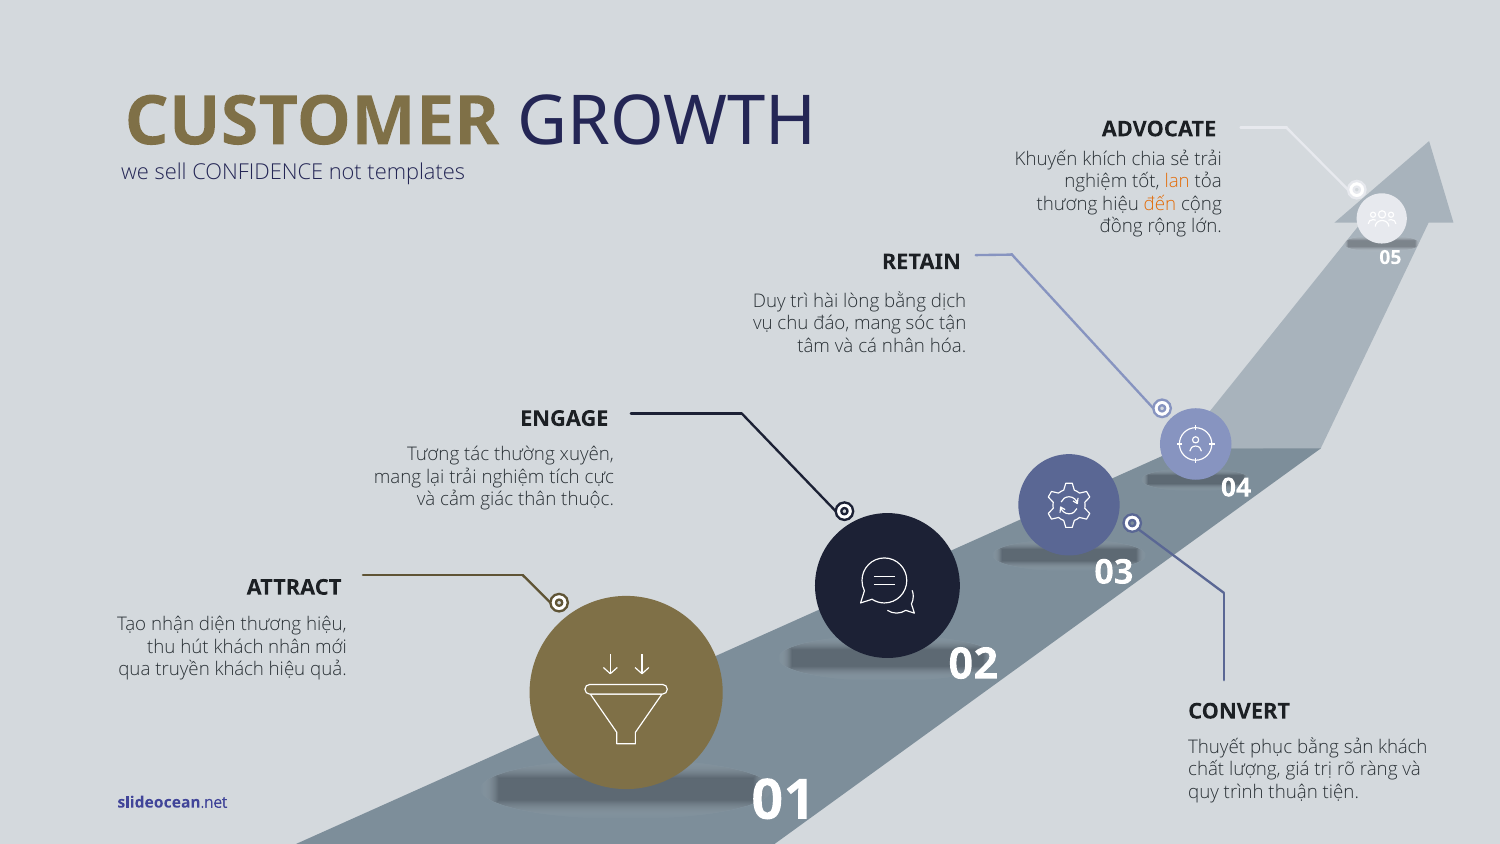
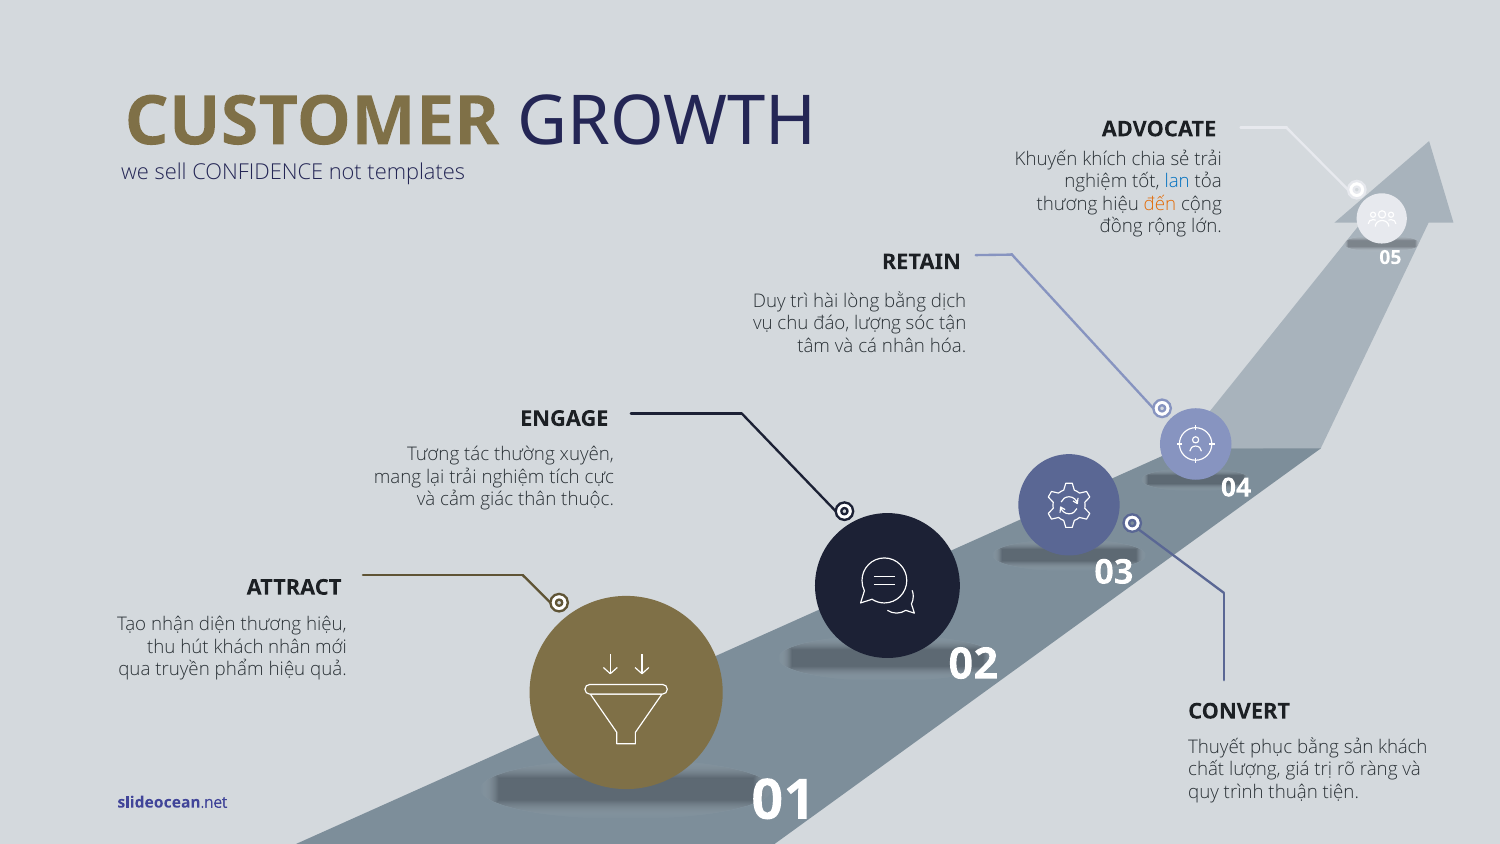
lan colour: orange -> blue (1177, 182)
đáo mang: mang -> lượng (878, 323)
truyền khách: khách -> phẩm (239, 670)
